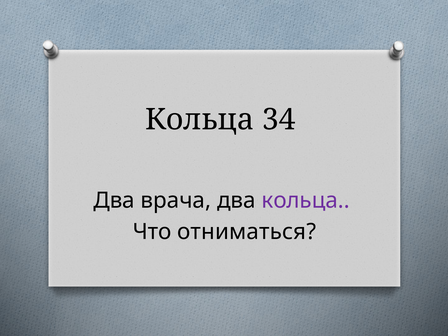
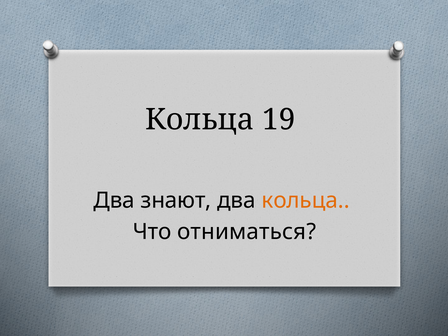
34: 34 -> 19 (279, 120)
врача: врача -> знают (176, 200)
кольца colour: purple -> orange (306, 200)
